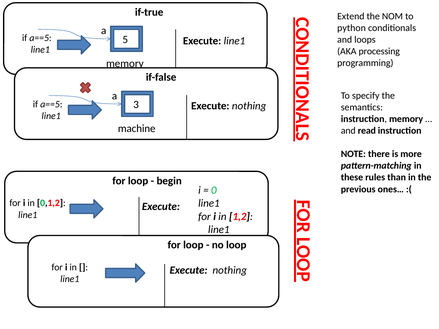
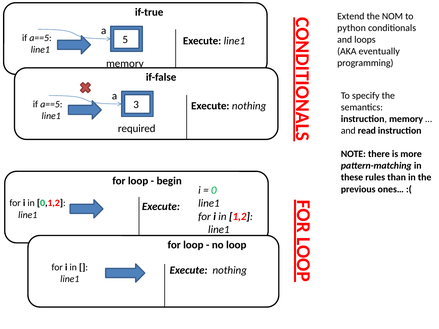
processing: processing -> eventually (379, 51)
machine: machine -> required (137, 129)
